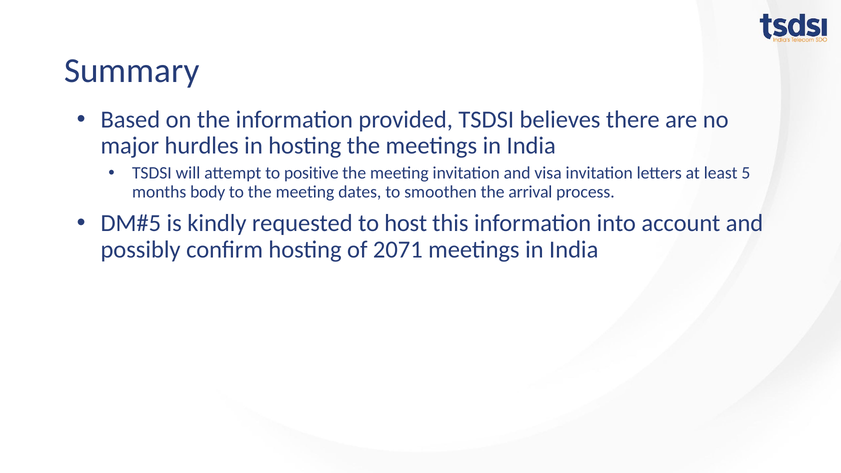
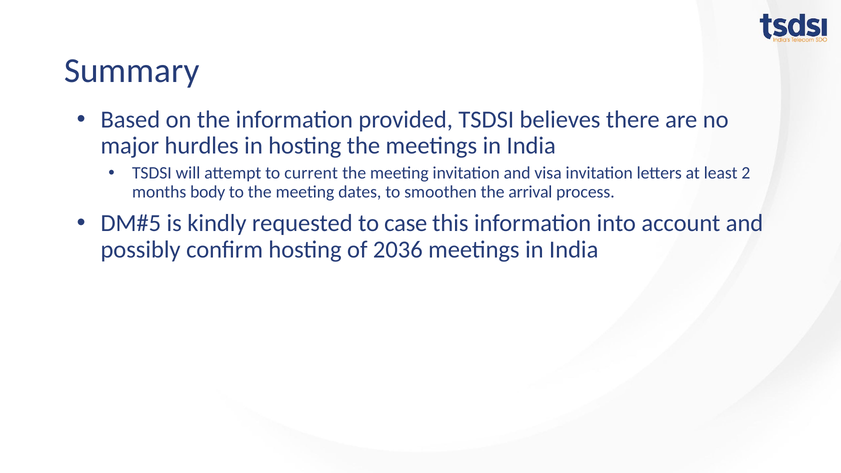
positive: positive -> current (311, 173)
5: 5 -> 2 (746, 173)
host: host -> case (406, 223)
2071: 2071 -> 2036 (398, 250)
